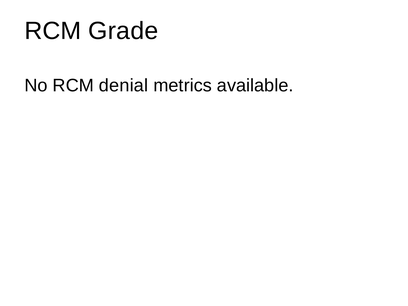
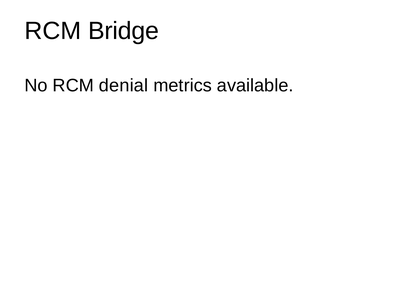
Grade: Grade -> Bridge (123, 31)
